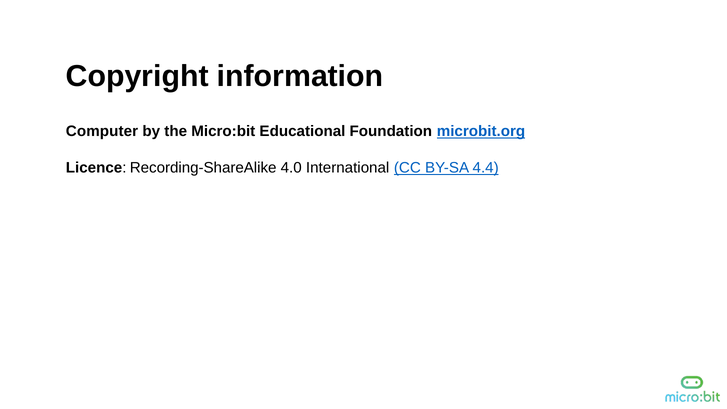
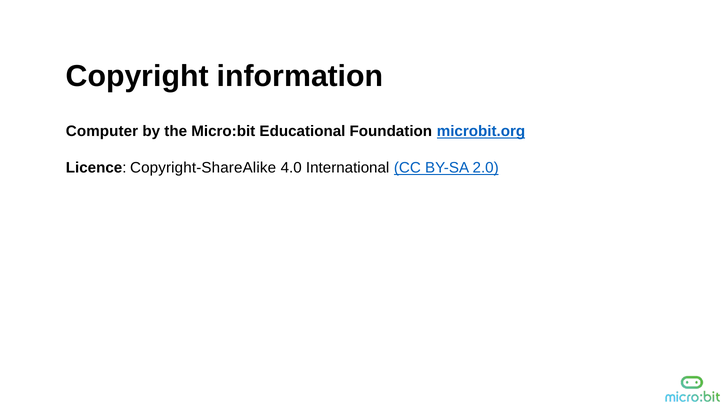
Recording-ShareAlike: Recording-ShareAlike -> Copyright-ShareAlike (203, 168)
4.4: 4.4 -> 2.0 (486, 168)
